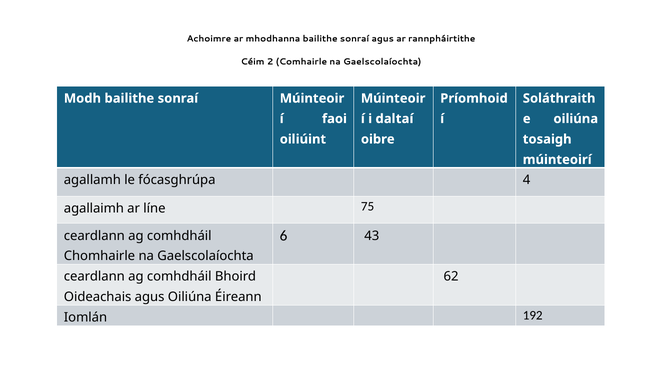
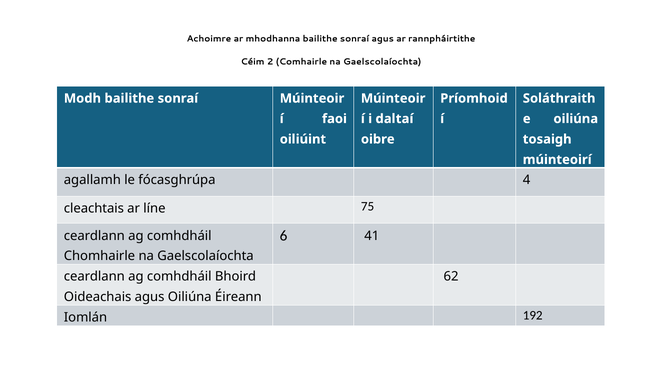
agallaimh: agallaimh -> cleachtais (94, 209)
43: 43 -> 41 (372, 236)
